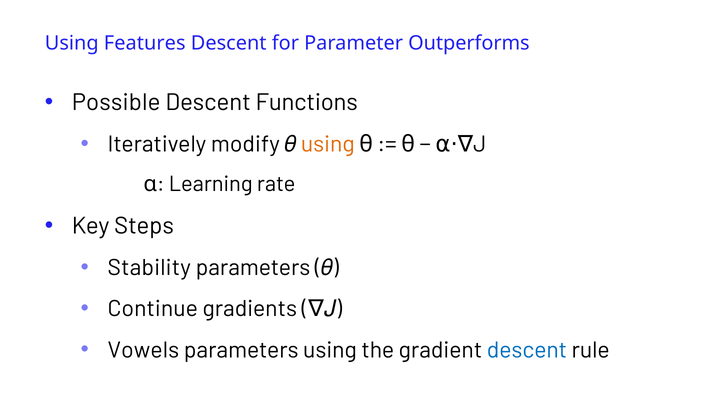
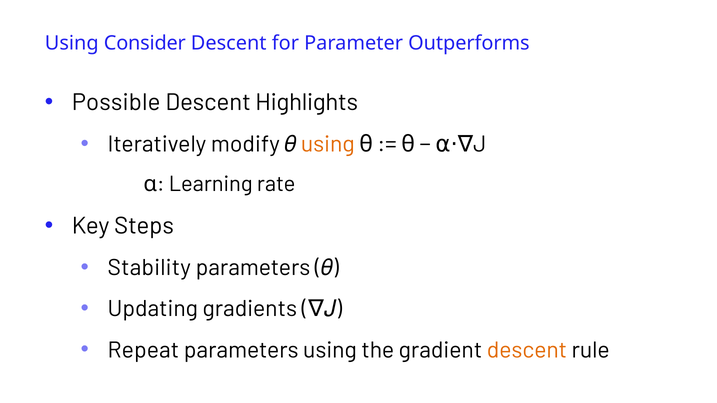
Features: Features -> Consider (145, 43)
Functions: Functions -> Highlights (307, 103)
Continue: Continue -> Updating (153, 309)
Vowels: Vowels -> Repeat (143, 350)
descent colour: blue -> orange (527, 350)
